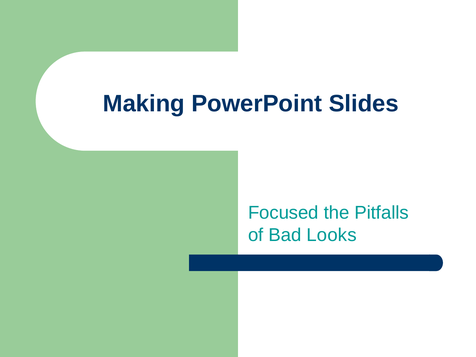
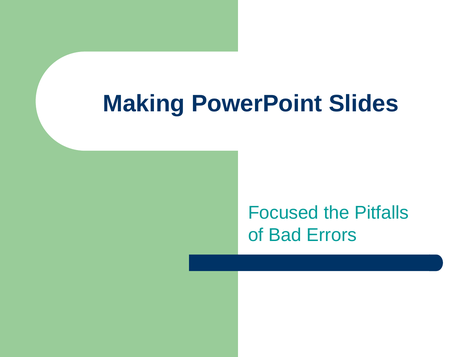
Looks: Looks -> Errors (332, 235)
